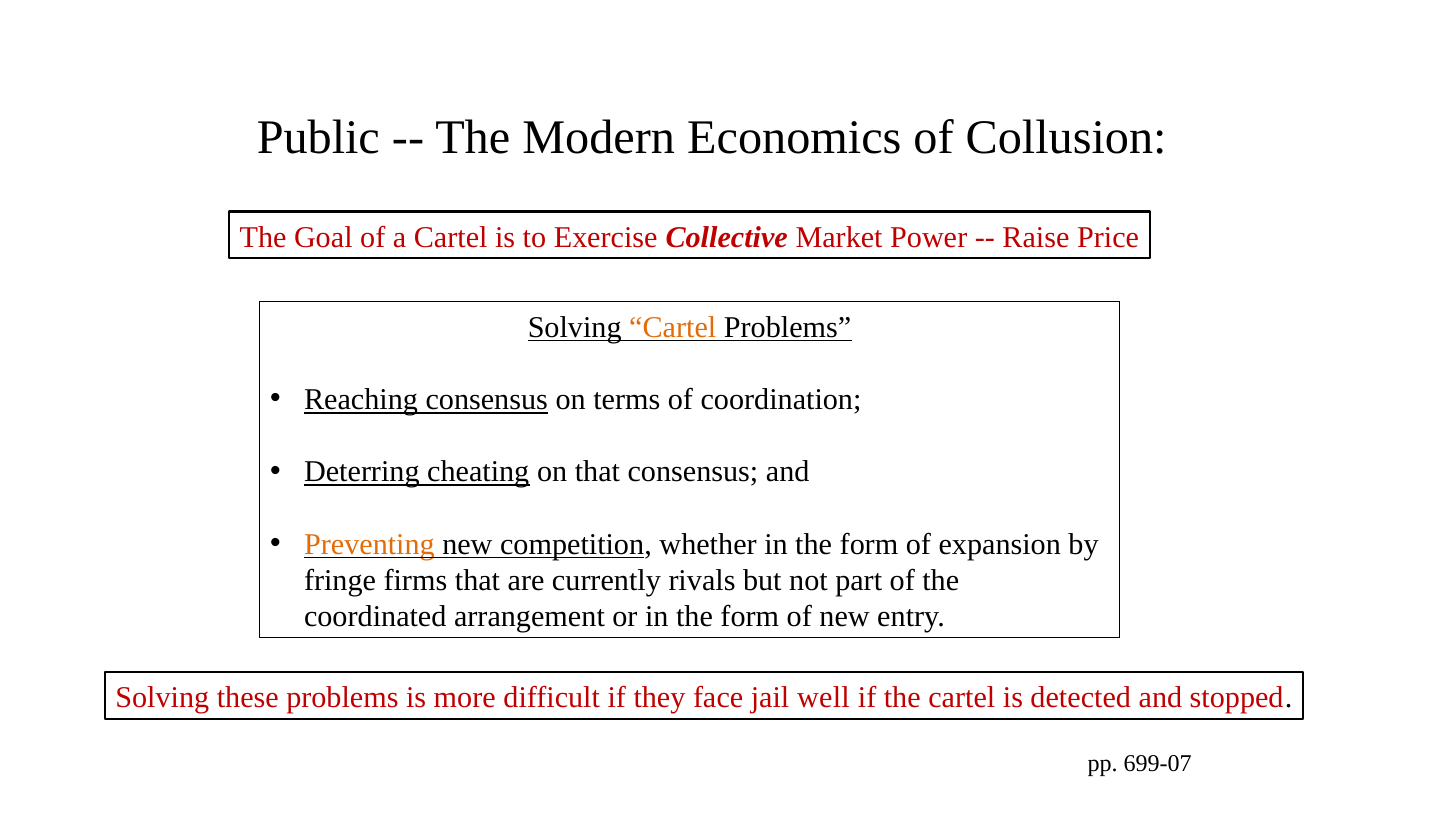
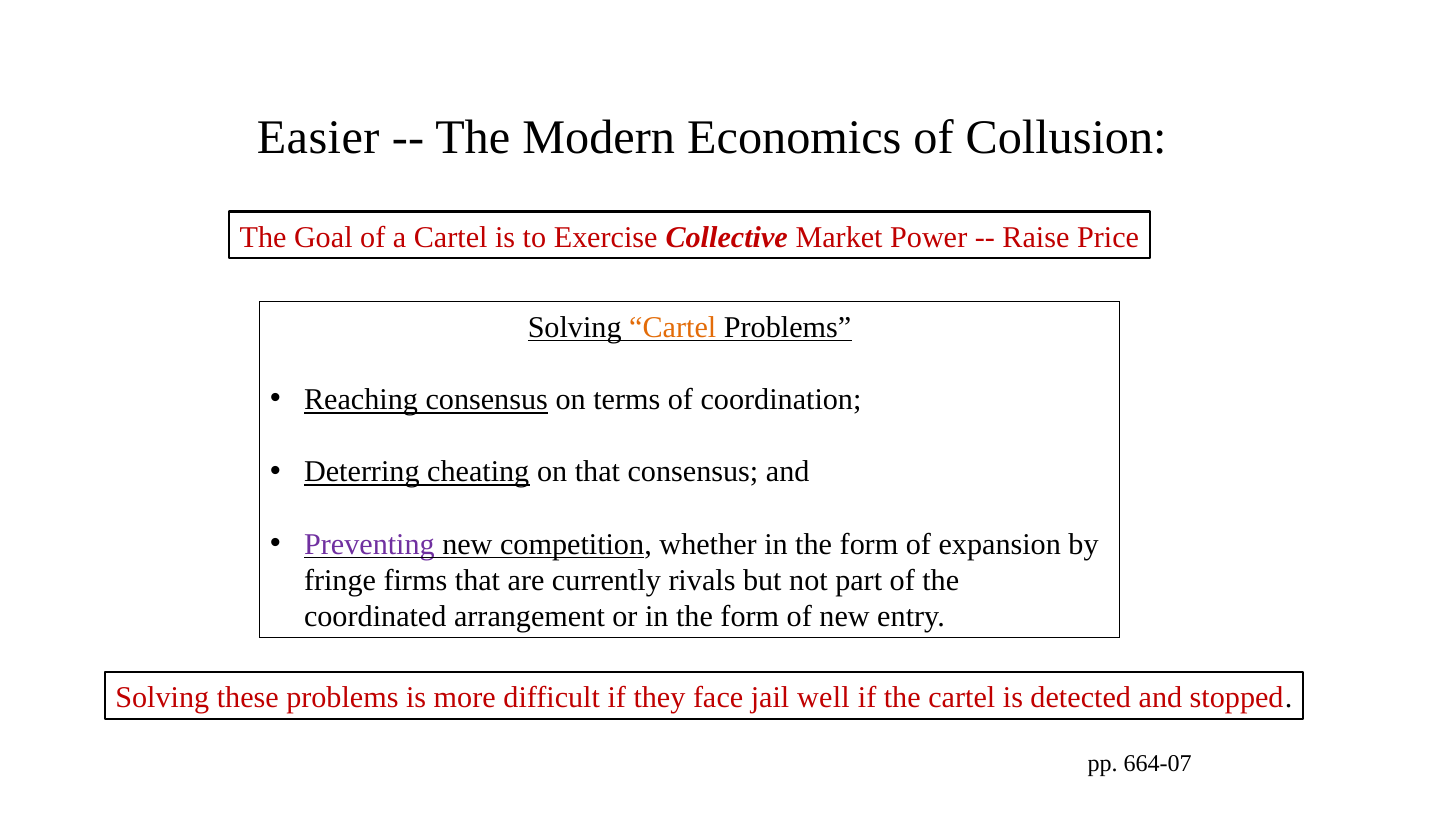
Public: Public -> Easier (318, 137)
Preventing colour: orange -> purple (369, 544)
699-07: 699-07 -> 664-07 (1158, 763)
